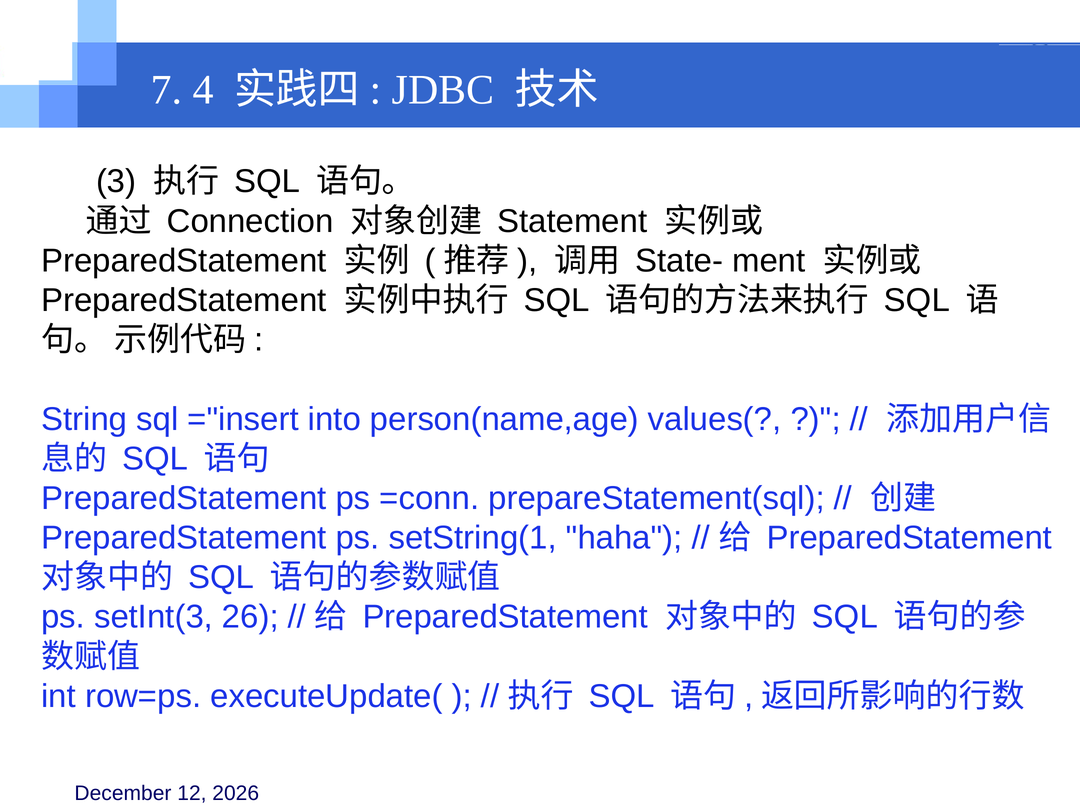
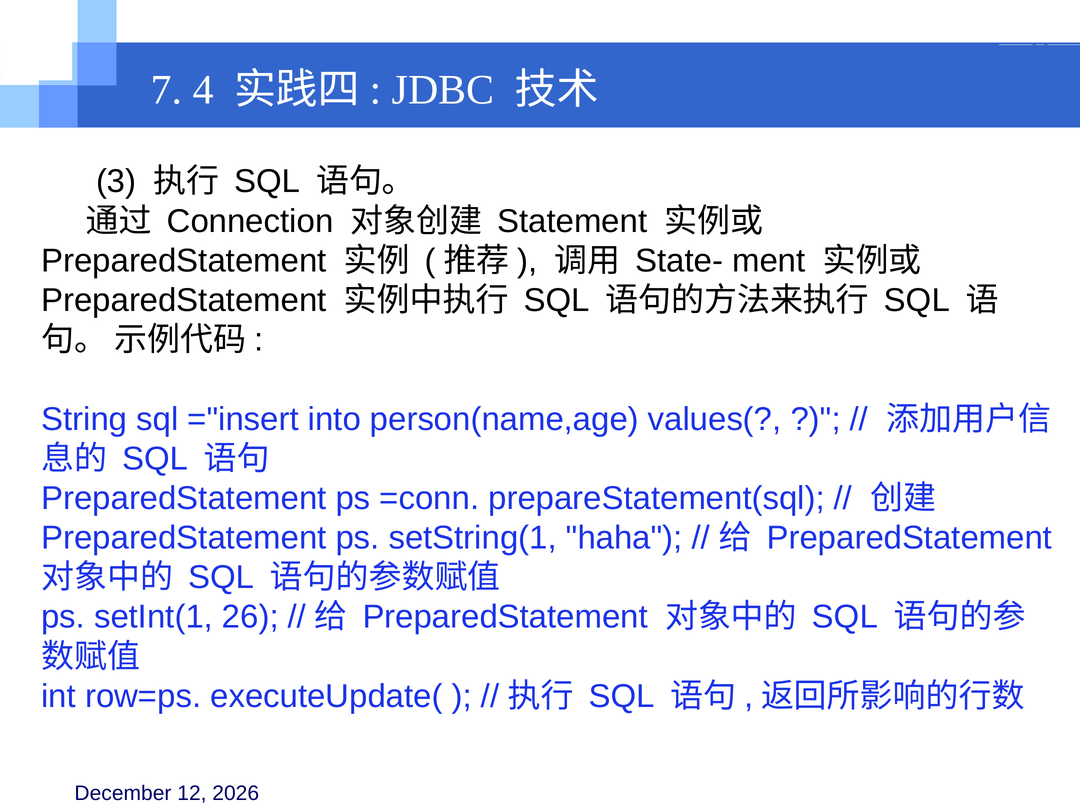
setInt(3: setInt(3 -> setInt(1 (154, 617)
